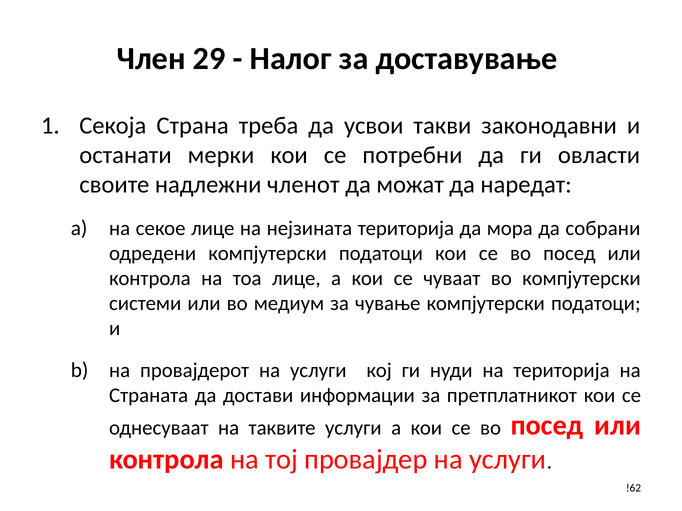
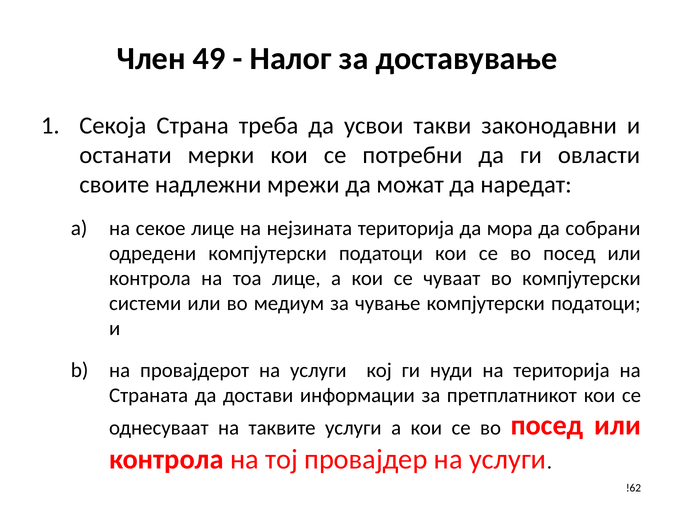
29: 29 -> 49 (209, 59)
членот: членот -> мрежи (303, 185)
